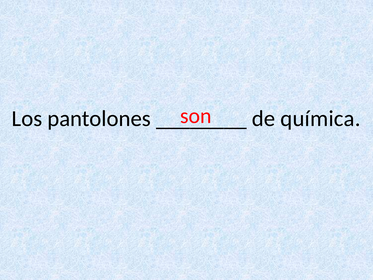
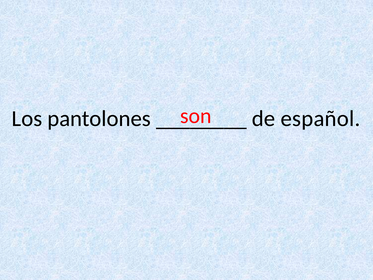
química: química -> español (320, 118)
